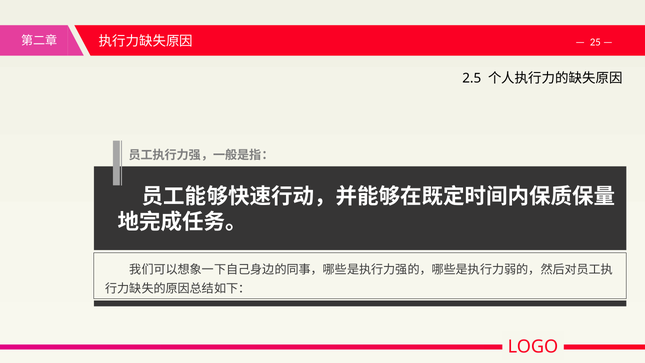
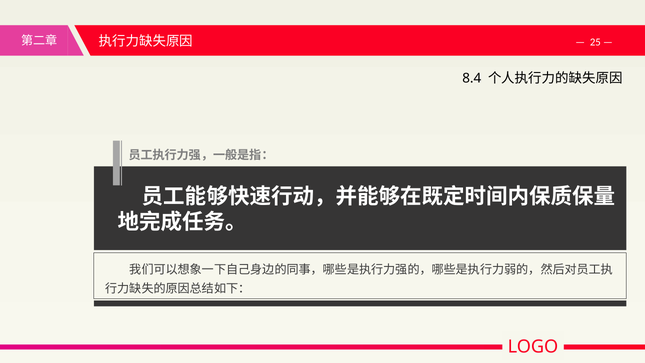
2.5: 2.5 -> 8.4 (472, 78)
